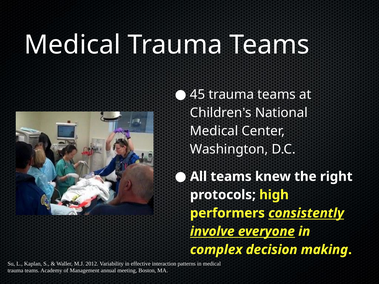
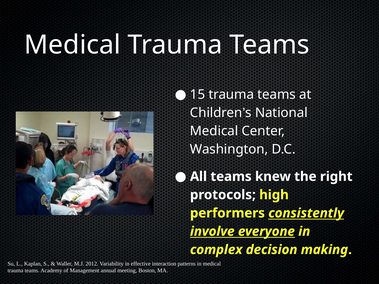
45: 45 -> 15 (198, 94)
